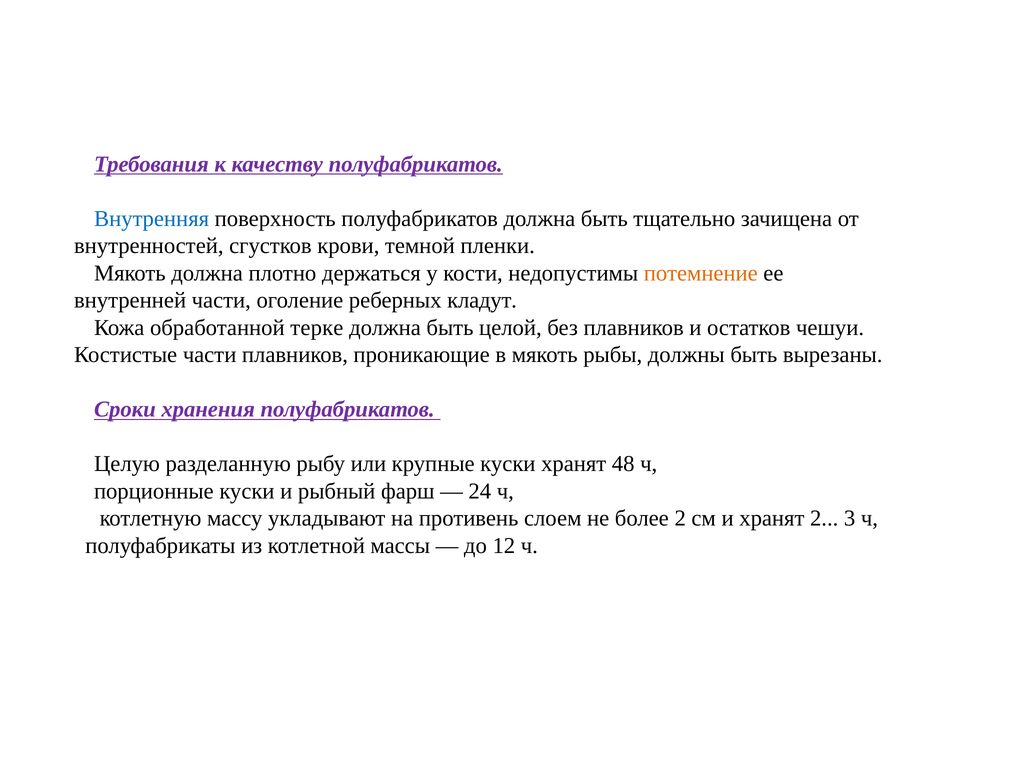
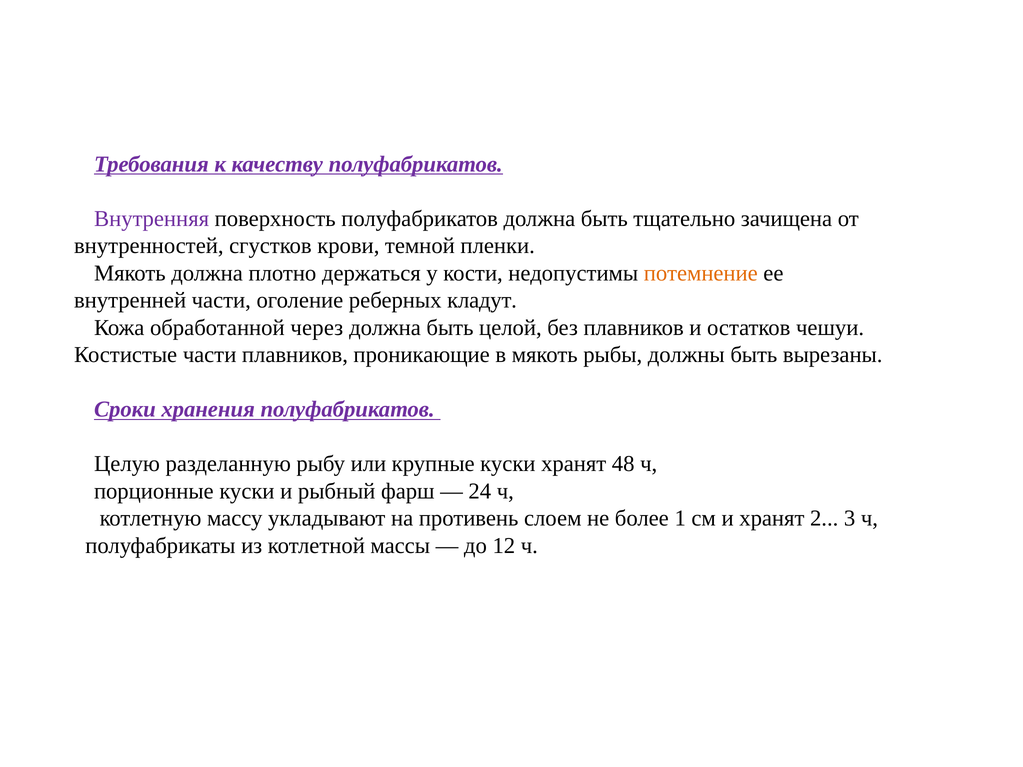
Внутренняя colour: blue -> purple (152, 219)
терке: терке -> через (317, 328)
более 2: 2 -> 1 (680, 519)
